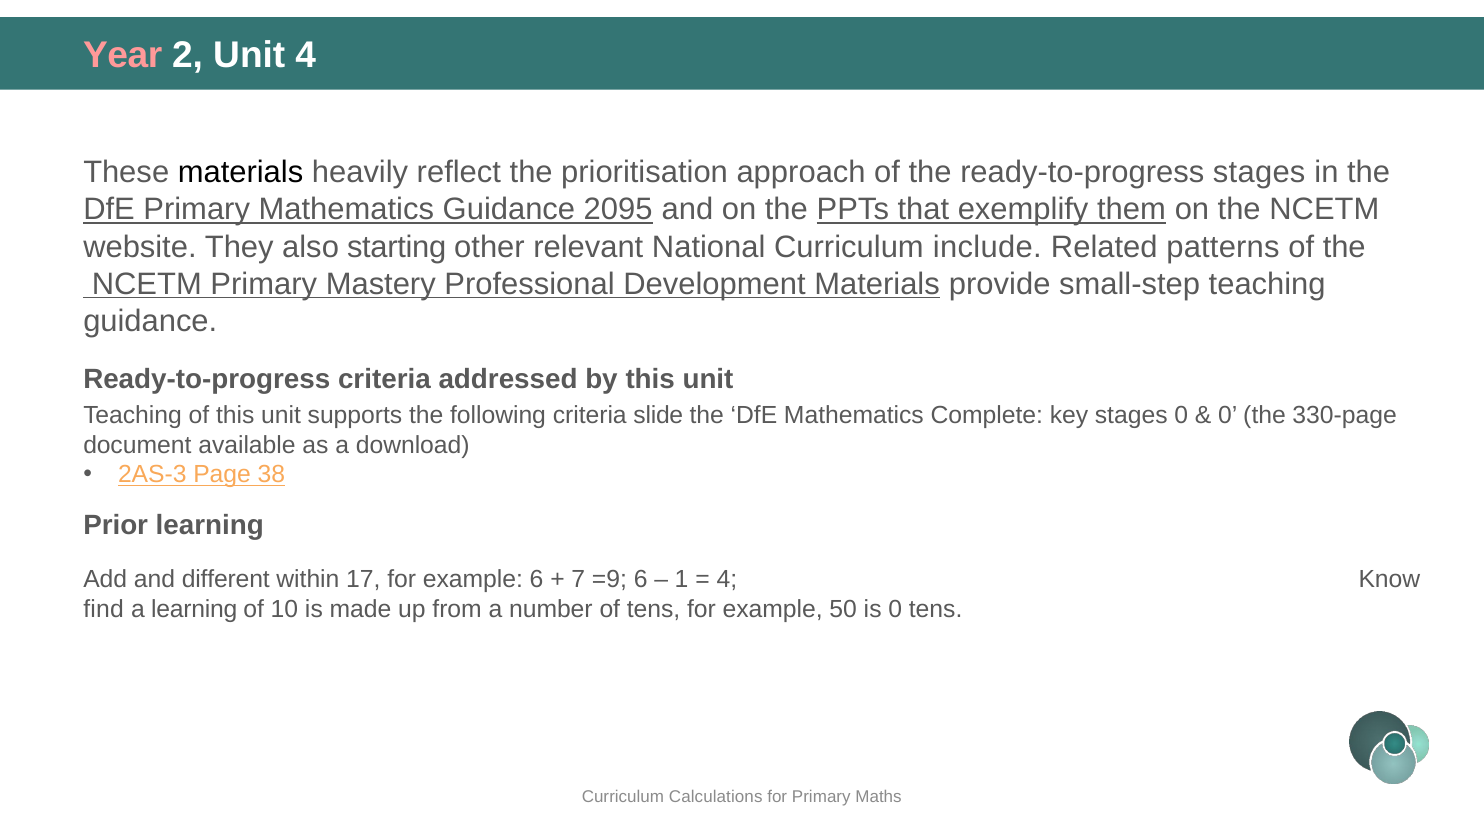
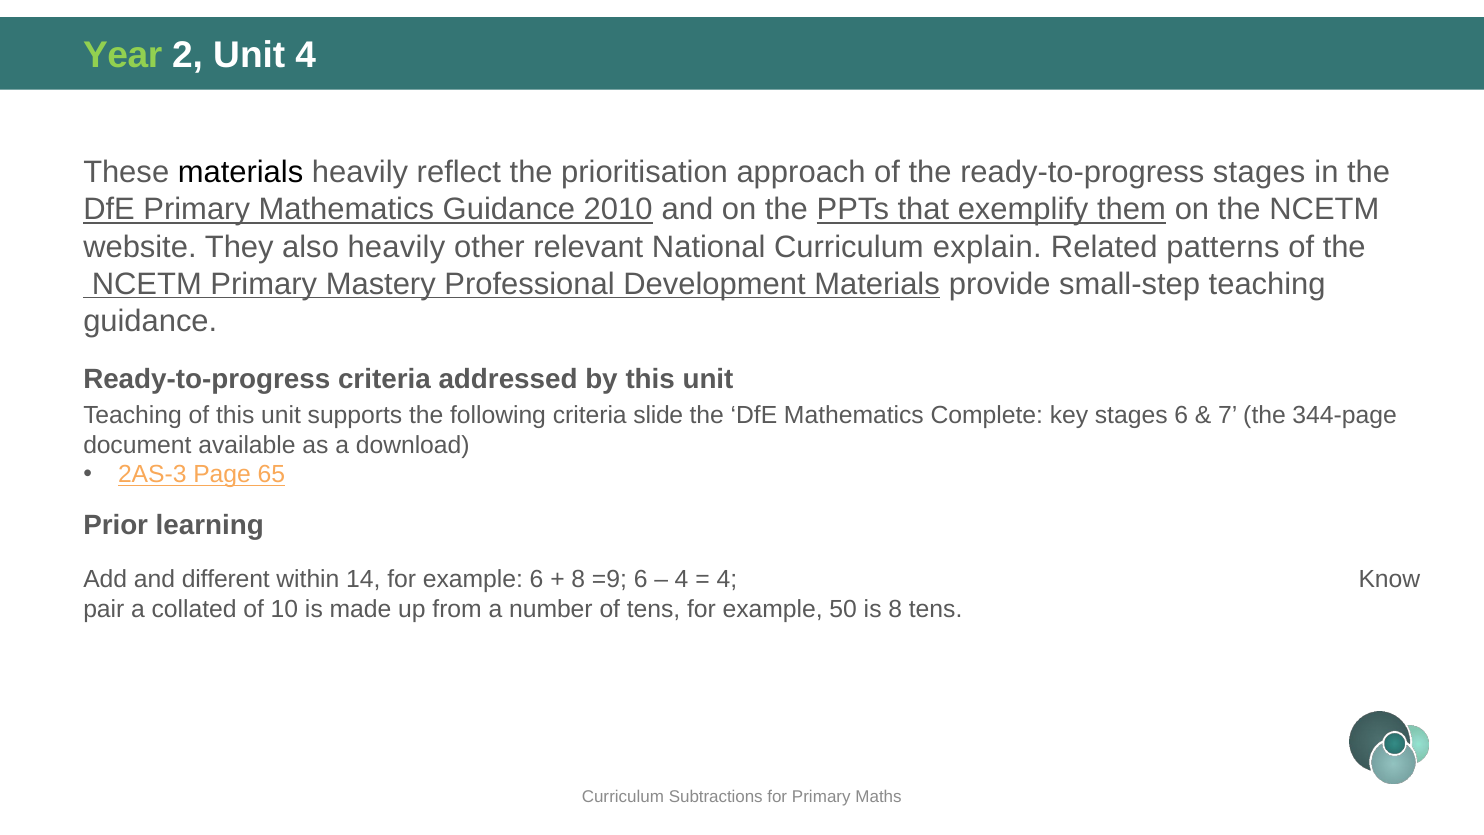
Year colour: pink -> light green (123, 55)
2095: 2095 -> 2010 (618, 210)
also starting: starting -> heavily (396, 247)
include: include -> explain (987, 247)
stages 0: 0 -> 6 (1181, 415)
0: 0 -> 7 (1228, 415)
330-page: 330-page -> 344-page (1345, 415)
38: 38 -> 65 (271, 474)
17: 17 -> 14 (363, 579)
7: 7 -> 8 (578, 579)
1: 1 -> 4 (682, 579)
find: find -> pair (104, 609)
a learning: learning -> collated (194, 609)
is 0: 0 -> 8 (895, 609)
Calculations: Calculations -> Subtractions (716, 797)
